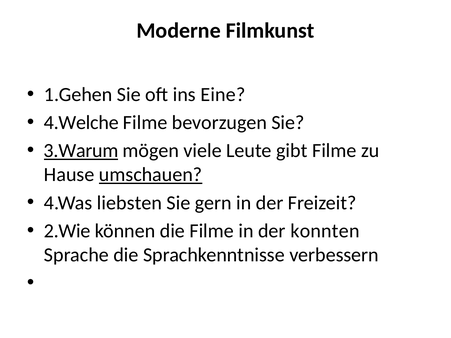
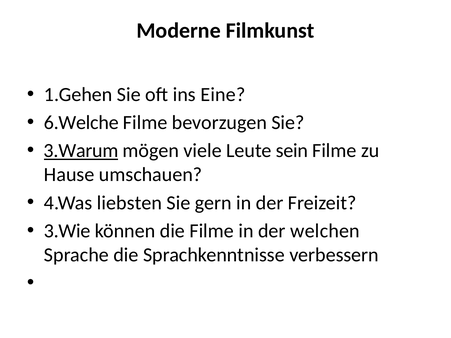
4.Welche: 4.Welche -> 6.Welche (81, 123)
gibt: gibt -> sein (292, 151)
umschauen underline: present -> none (151, 175)
2.Wie: 2.Wie -> 3.Wie (67, 231)
konnten: konnten -> welchen (325, 231)
